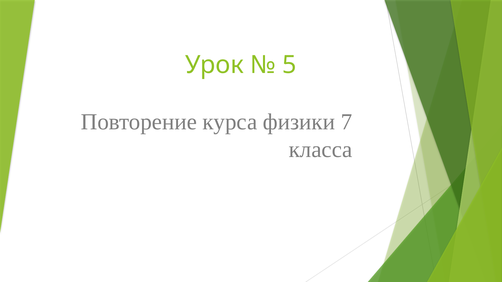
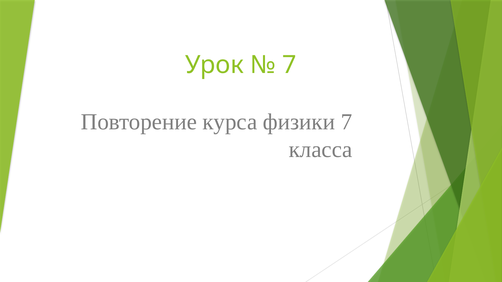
5: 5 -> 7 (289, 65)
